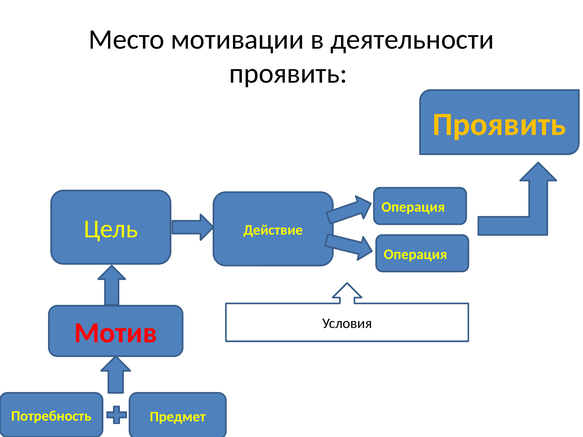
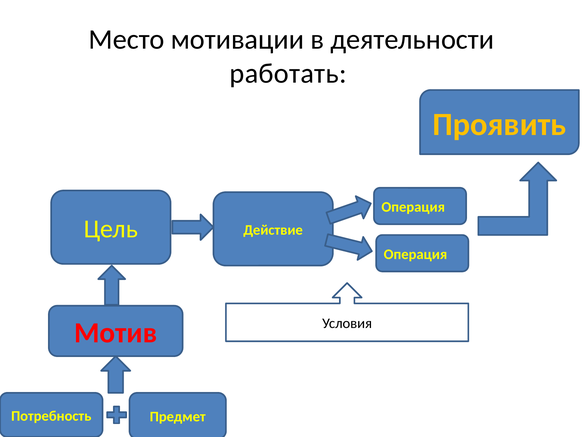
проявить: проявить -> работать (288, 73)
